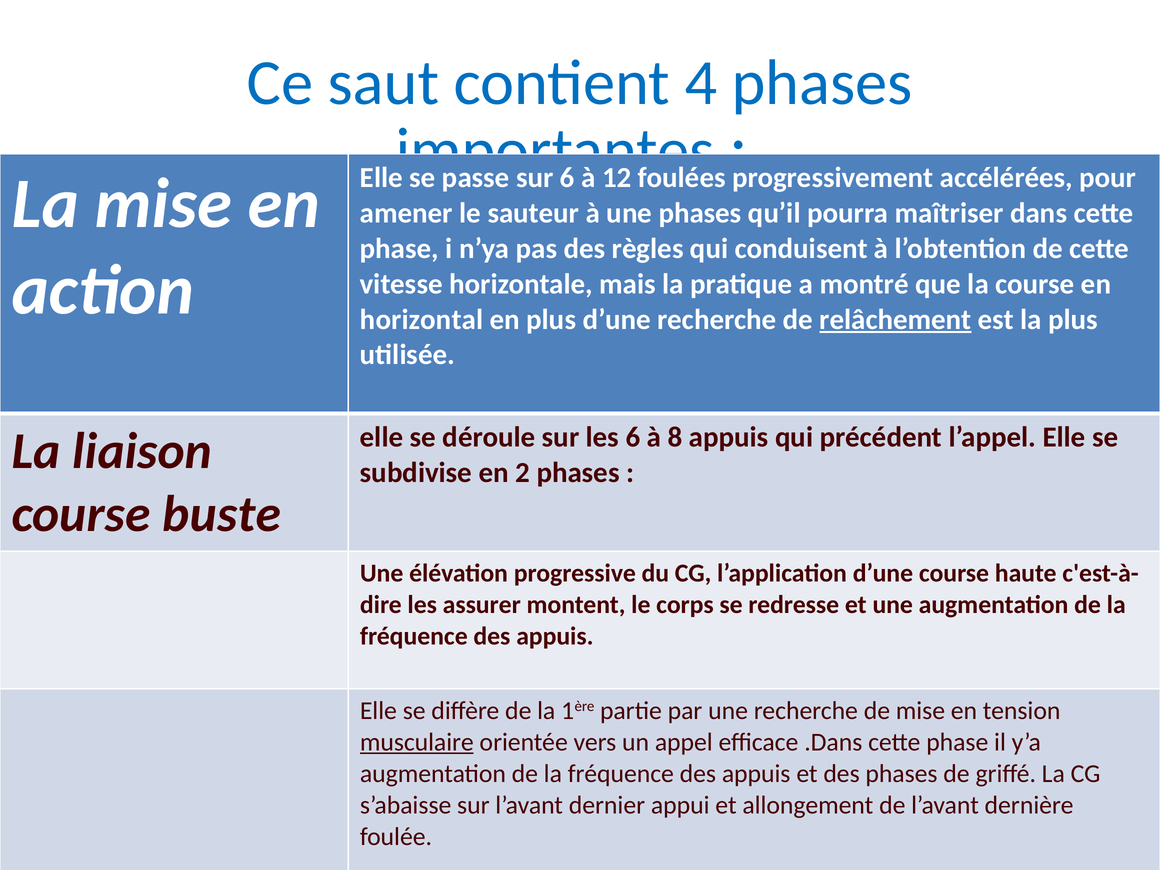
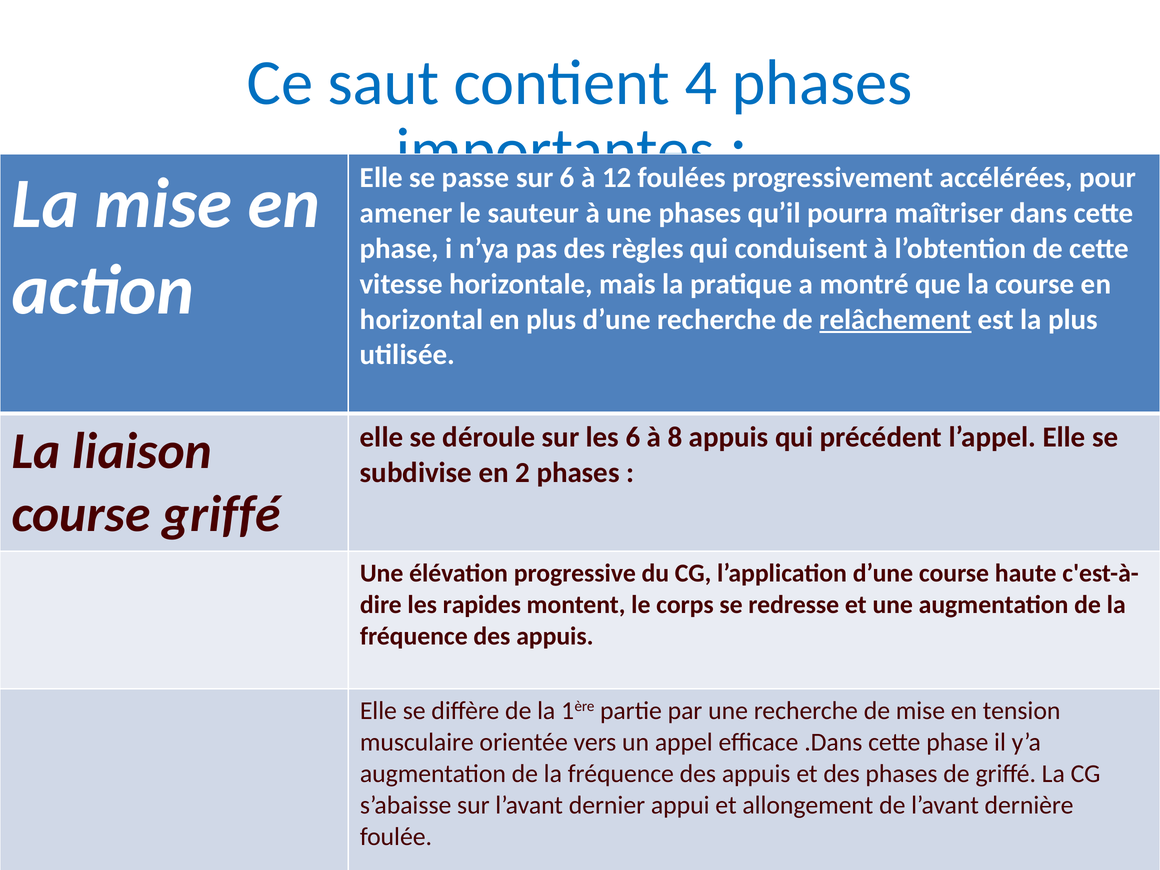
course buste: buste -> griffé (222, 514)
assurer: assurer -> rapides (482, 605)
musculaire underline: present -> none (417, 742)
